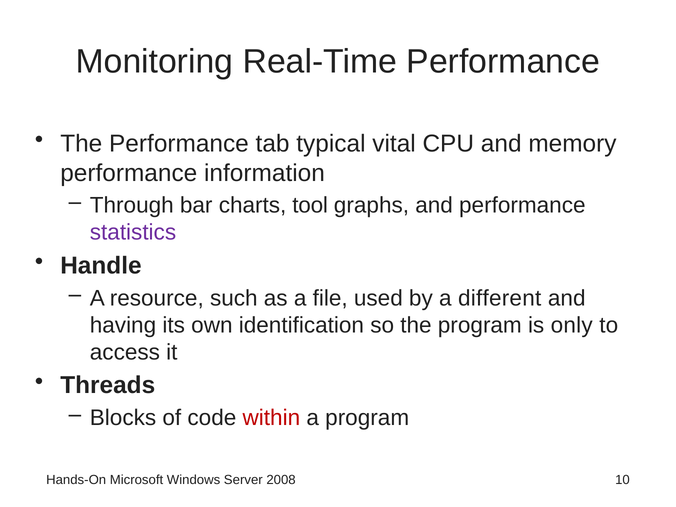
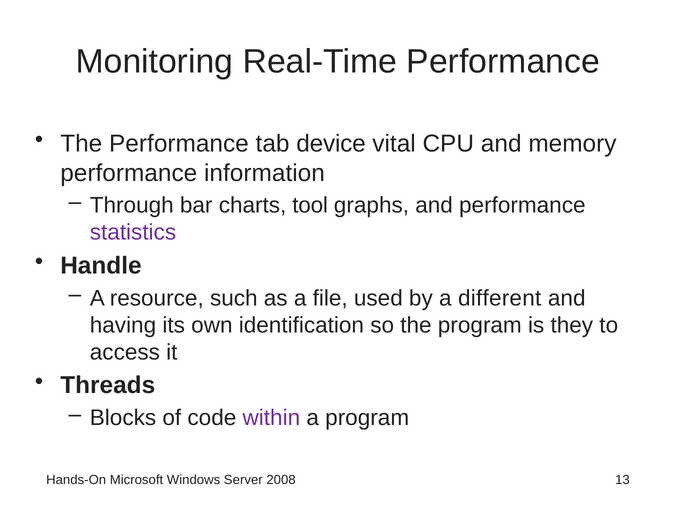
typical: typical -> device (331, 144)
only: only -> they (572, 325)
within colour: red -> purple (271, 418)
10: 10 -> 13 (622, 480)
